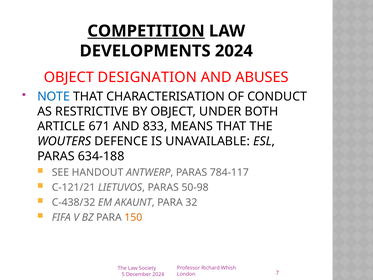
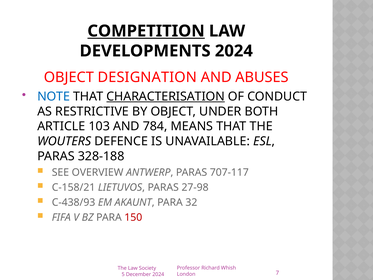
CHARACTERISATION underline: none -> present (166, 96)
671: 671 -> 103 (99, 126)
833: 833 -> 784 (155, 126)
634-188: 634-188 -> 328-188 (101, 156)
HANDOUT: HANDOUT -> OVERVIEW (98, 172)
784-117: 784-117 -> 707-117 (229, 172)
C-121/21: C-121/21 -> C-158/21 (74, 187)
50-98: 50-98 -> 27-98 (195, 187)
C-438/32: C-438/32 -> C-438/93 (74, 202)
150 colour: orange -> red (133, 217)
